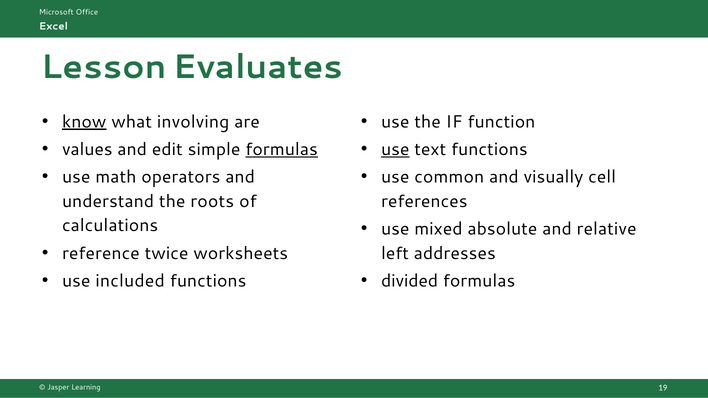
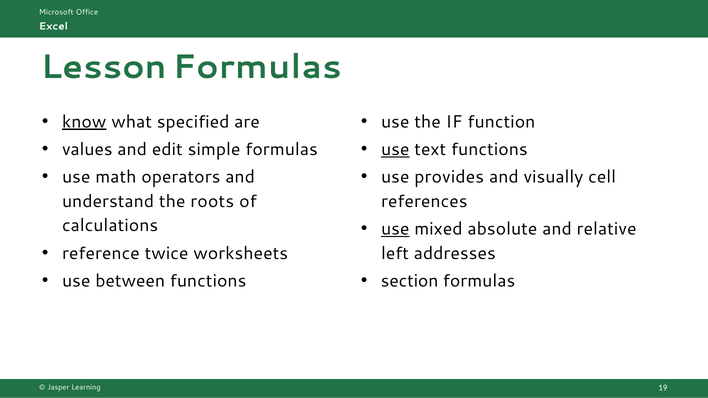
Lesson Evaluates: Evaluates -> Formulas (257, 67)
involving: involving -> specified (193, 122)
formulas underline: present -> none (282, 149)
common: common -> provides (449, 177)
use underline: none -> present (395, 229)
included: included -> between (130, 281)
divided: divided -> section (410, 281)
